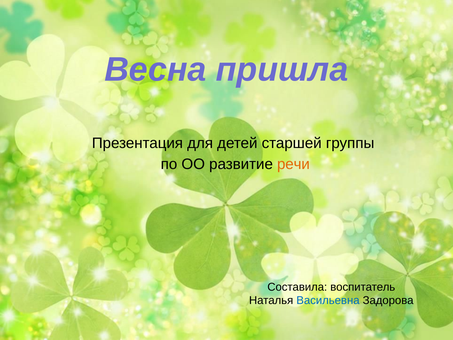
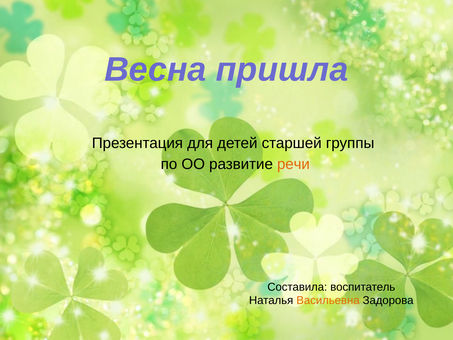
Васильевна colour: blue -> orange (328, 300)
